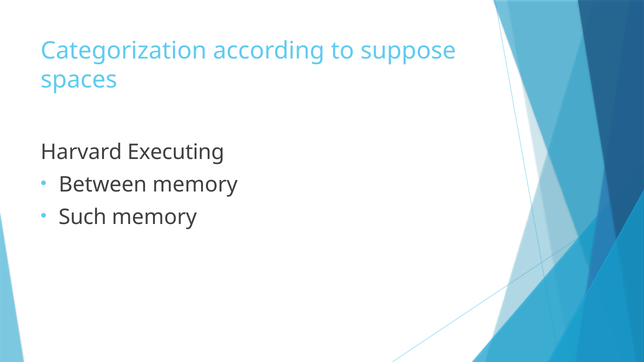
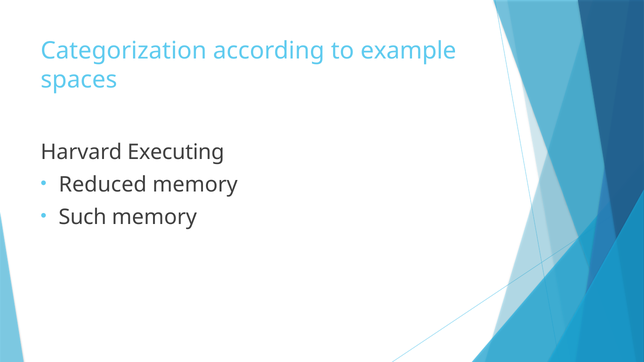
suppose: suppose -> example (408, 51)
Between: Between -> Reduced (103, 185)
